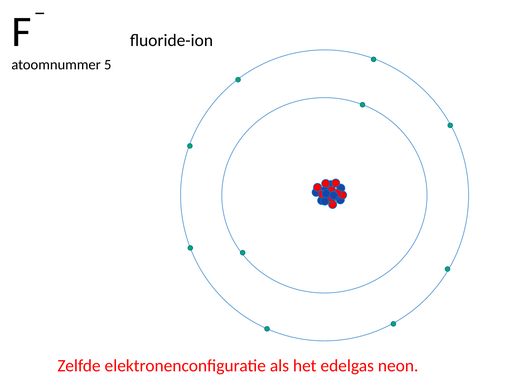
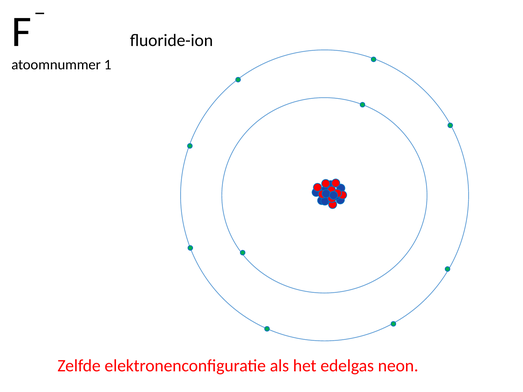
5: 5 -> 1 (108, 65)
